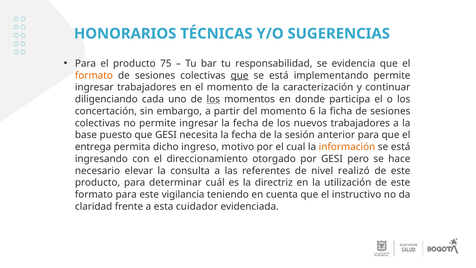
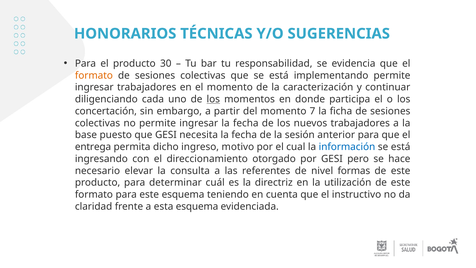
75: 75 -> 30 (166, 63)
que underline: present -> none (240, 75)
6: 6 -> 7 (312, 111)
información colour: orange -> blue (347, 147)
realizó: realizó -> formas (354, 171)
este vigilancia: vigilancia -> esquema (183, 194)
esta cuidador: cuidador -> esquema (197, 206)
